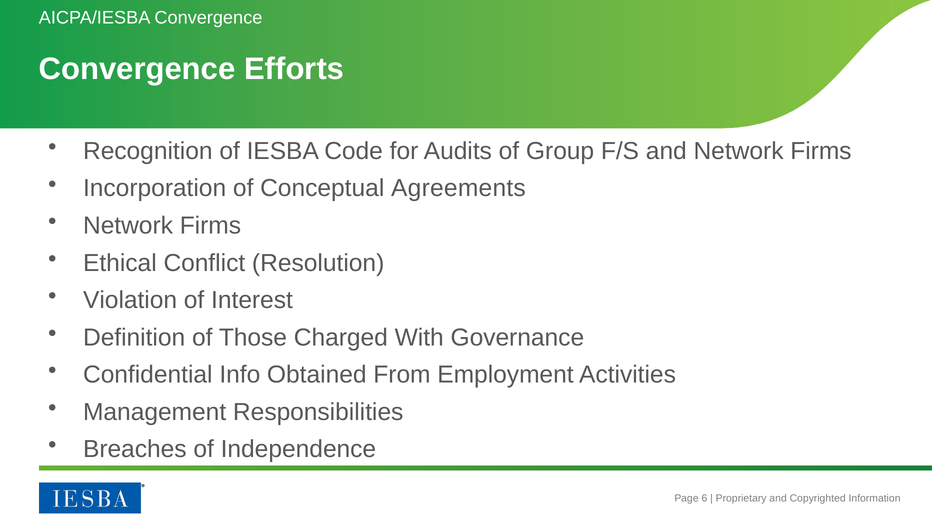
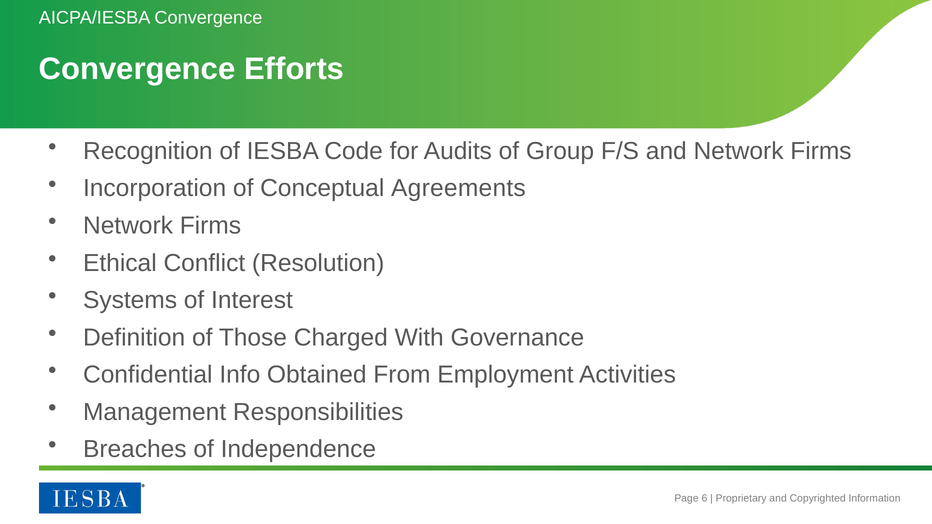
Violation: Violation -> Systems (130, 300)
